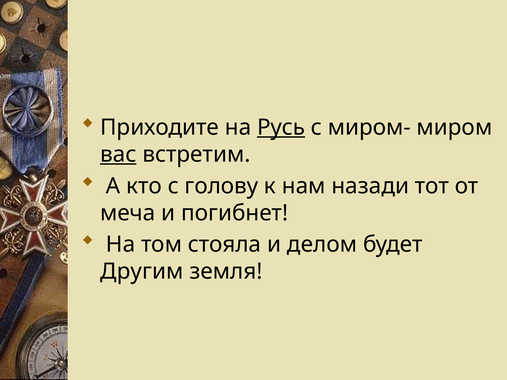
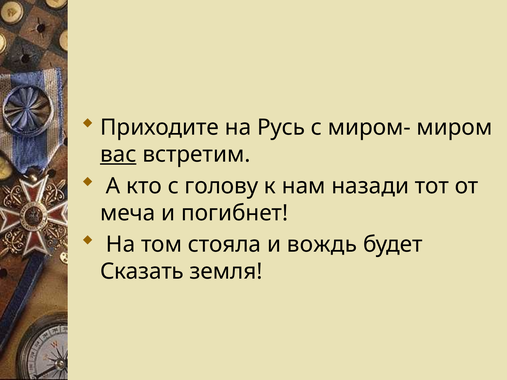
Русь underline: present -> none (281, 127)
делом: делом -> вождь (322, 245)
Другим: Другим -> Сказать (142, 272)
